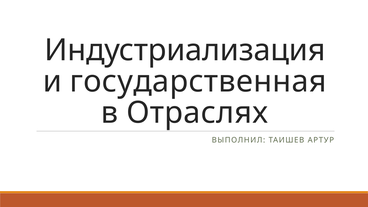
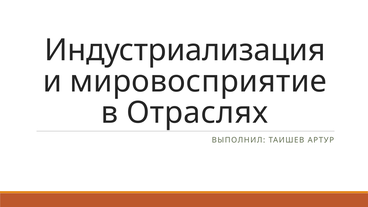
государственная: государственная -> мировосприятие (198, 82)
